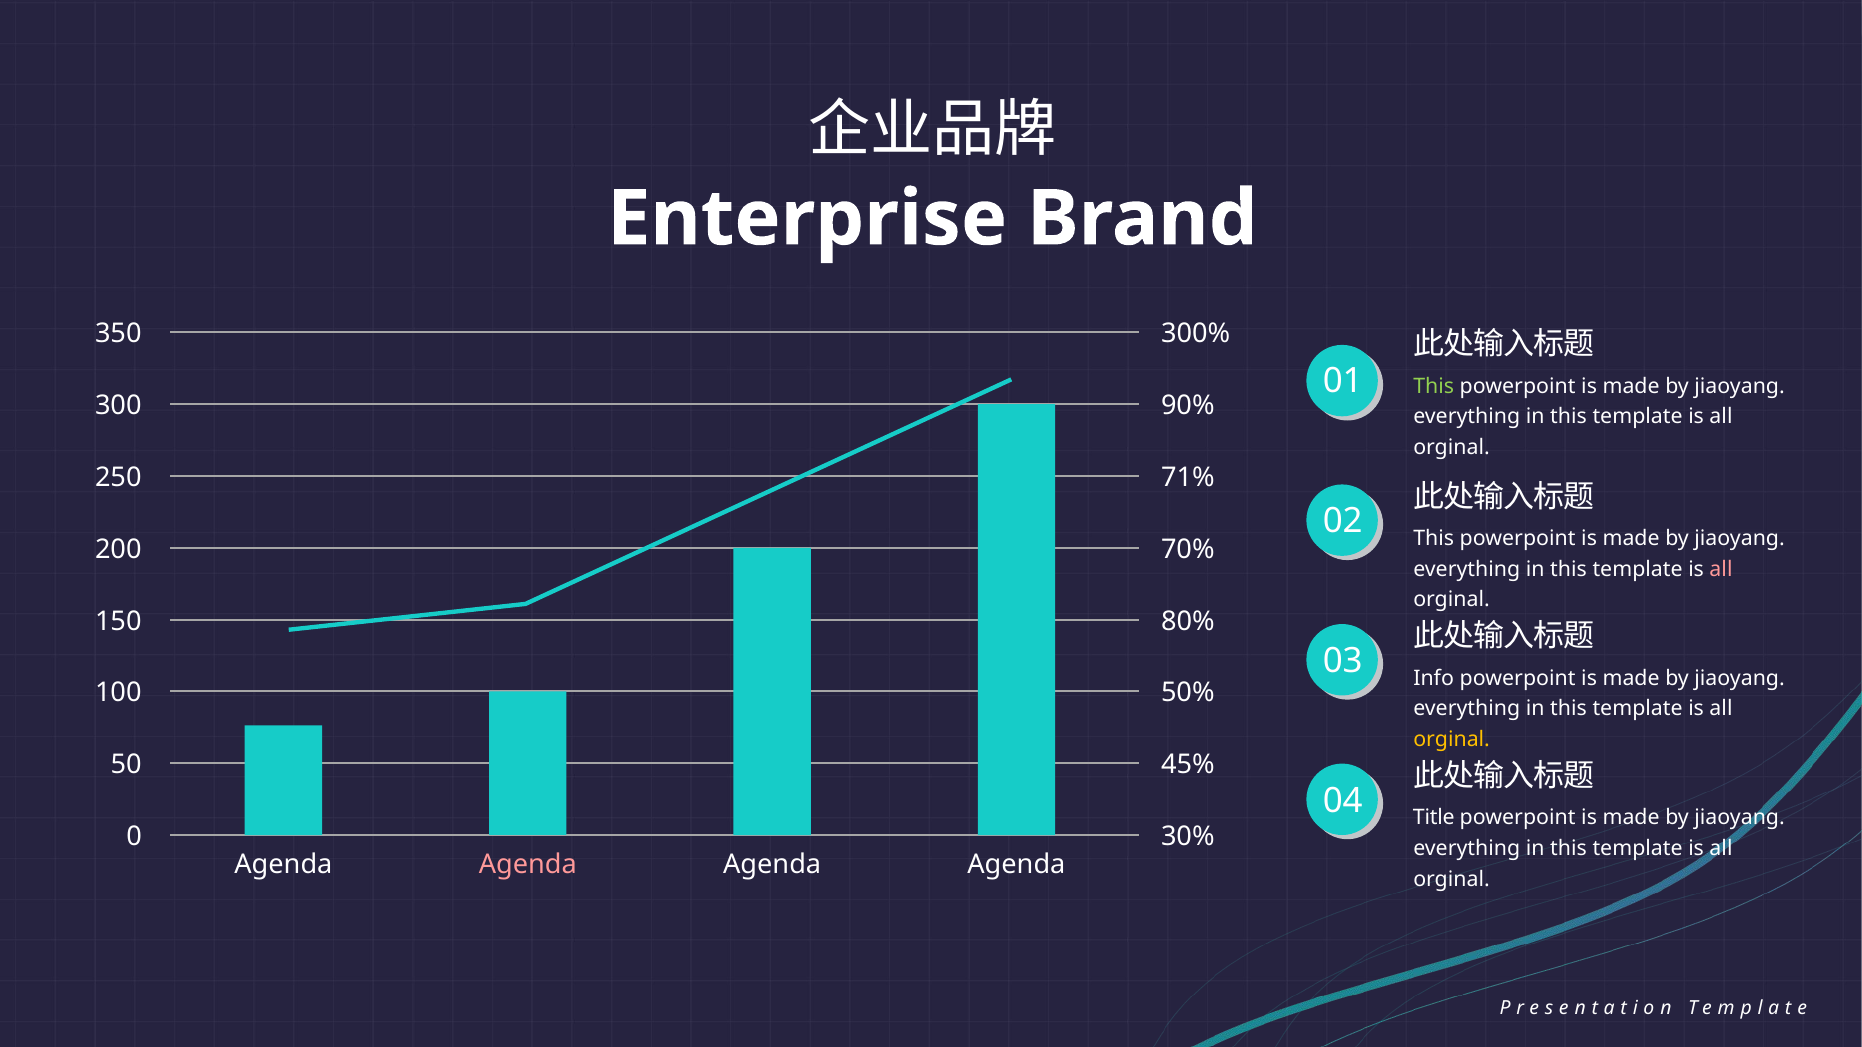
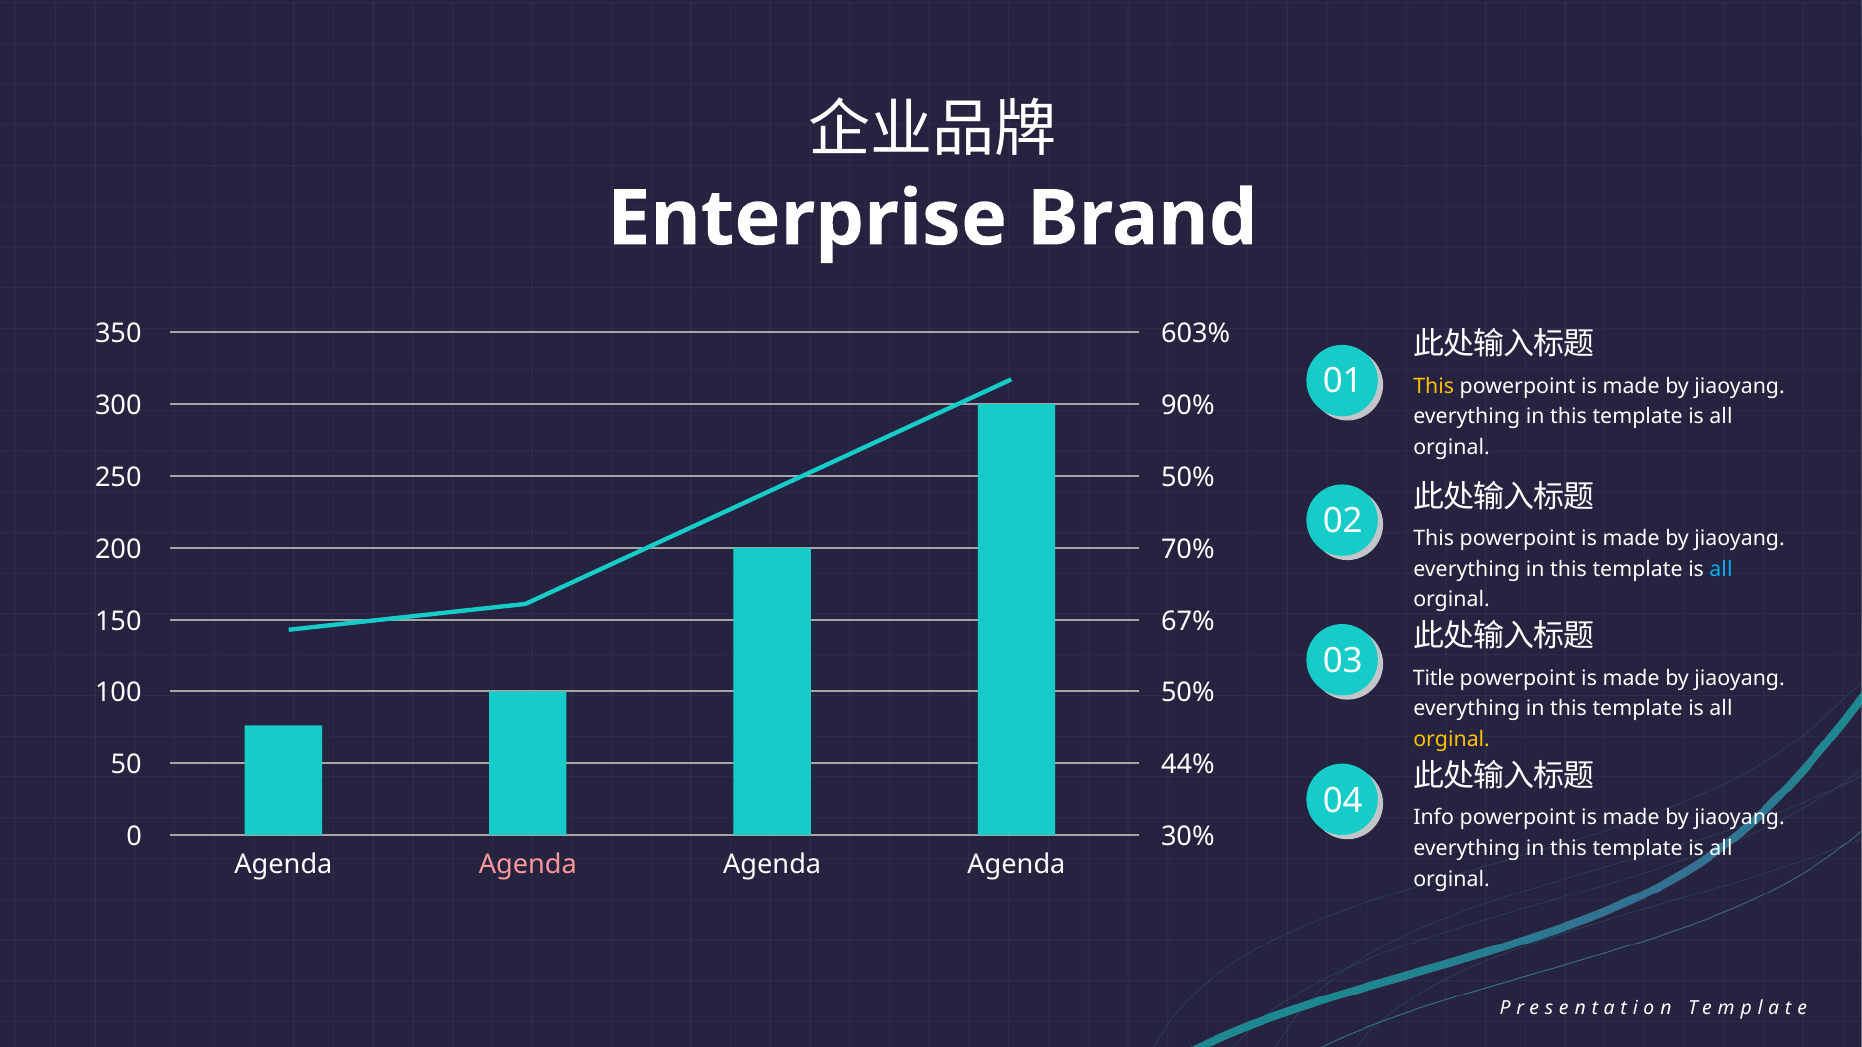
300%: 300% -> 603% (1196, 334)
This colour: light green -> yellow (1434, 386)
71%: 71% -> 50% (1188, 478)
all colour: pink -> light blue (1721, 569)
80%: 80% -> 67% (1188, 621)
Info: Info -> Title (1434, 678)
45%: 45% -> 44% (1188, 765)
Title: Title -> Info (1434, 818)
